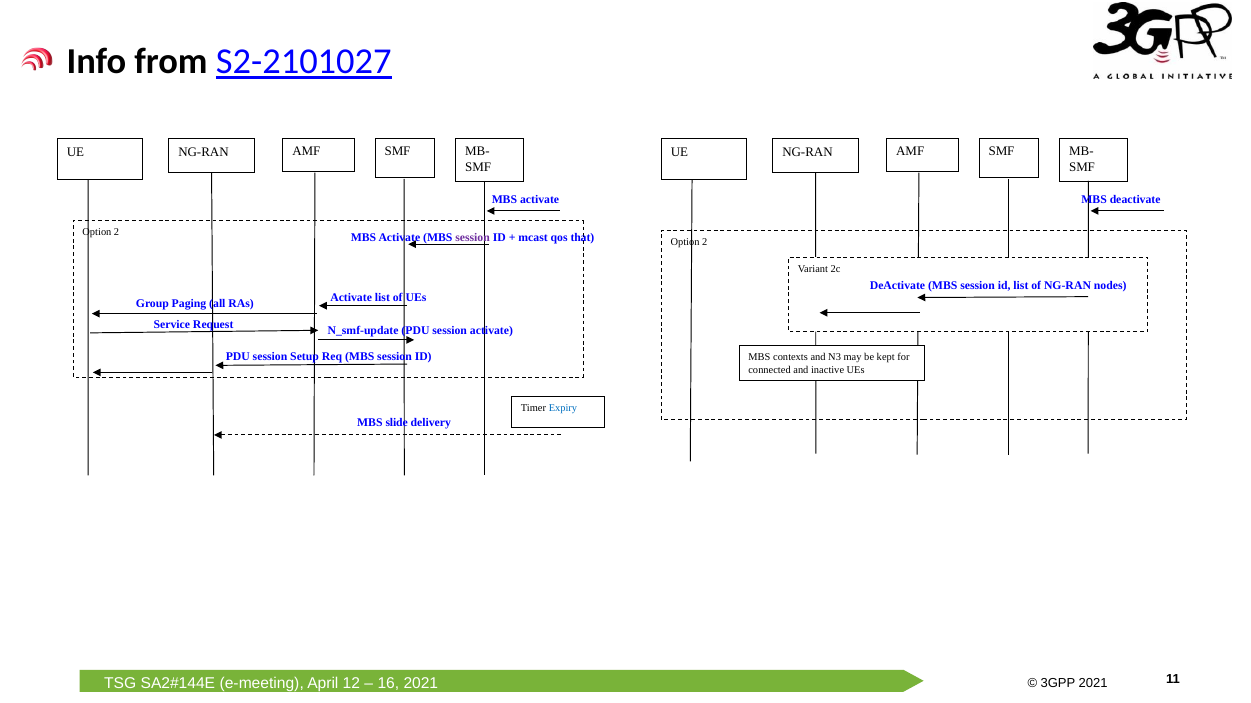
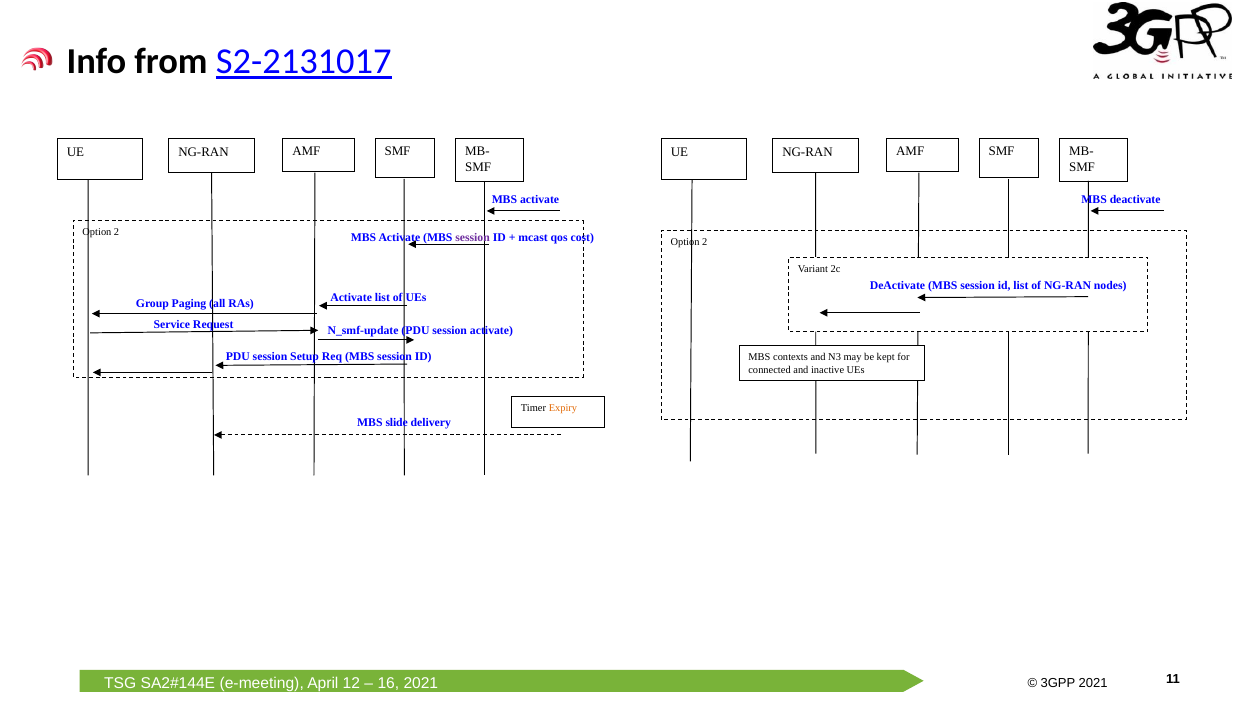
S2-2101027: S2-2101027 -> S2-2131017 (304, 62)
that: that -> cost (582, 238)
Expiry colour: blue -> orange (563, 409)
